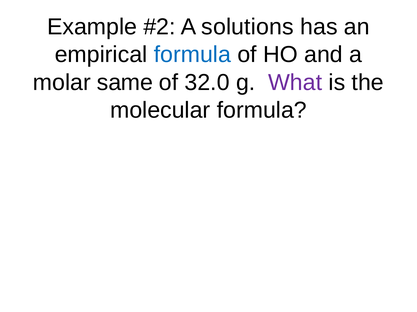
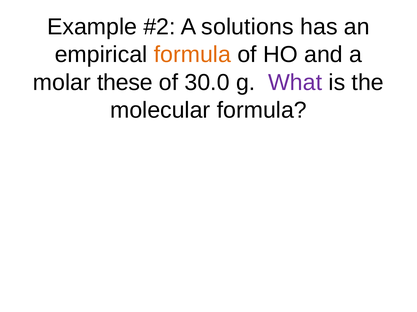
formula colour: blue -> orange (192, 55)
same: same -> these (125, 83)
32.0: 32.0 -> 30.0 (207, 83)
